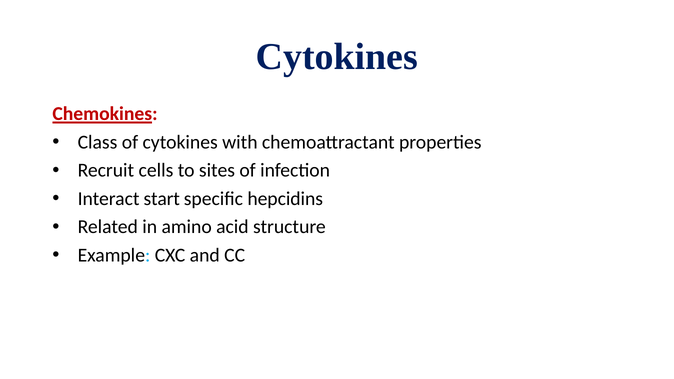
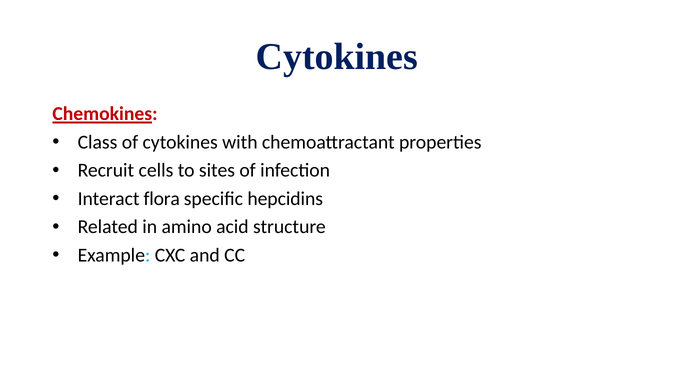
start: start -> flora (162, 199)
